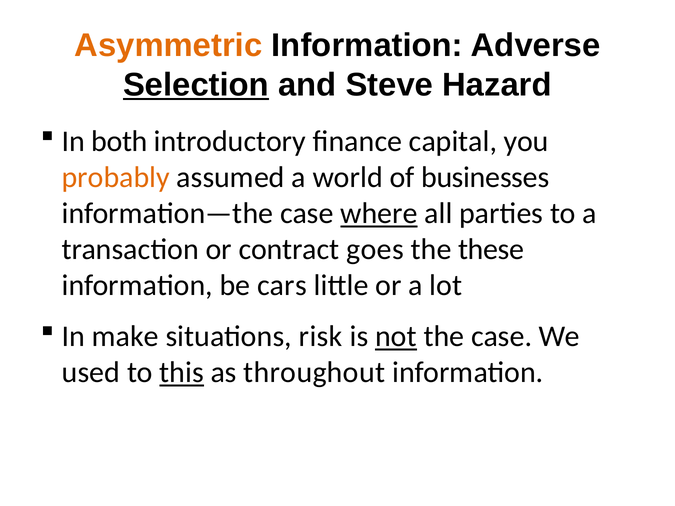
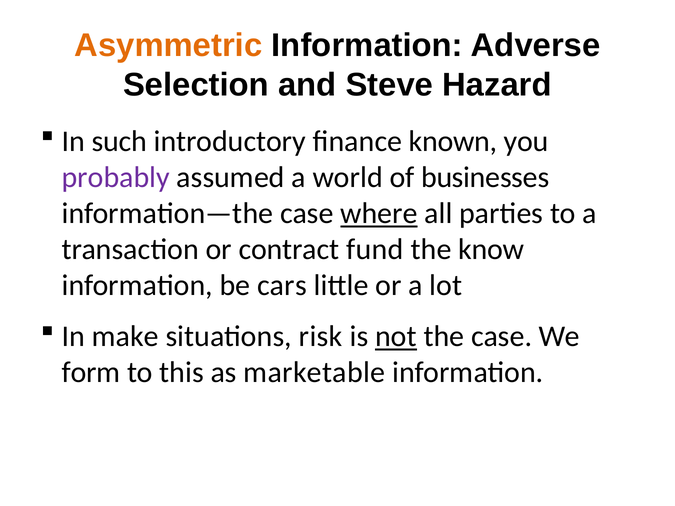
Selection underline: present -> none (196, 85)
both: both -> such (119, 142)
capital: capital -> known (453, 142)
probably colour: orange -> purple (116, 178)
goes: goes -> fund (375, 250)
these: these -> know (491, 250)
used: used -> form (91, 373)
this underline: present -> none (182, 373)
throughout: throughout -> marketable (314, 373)
